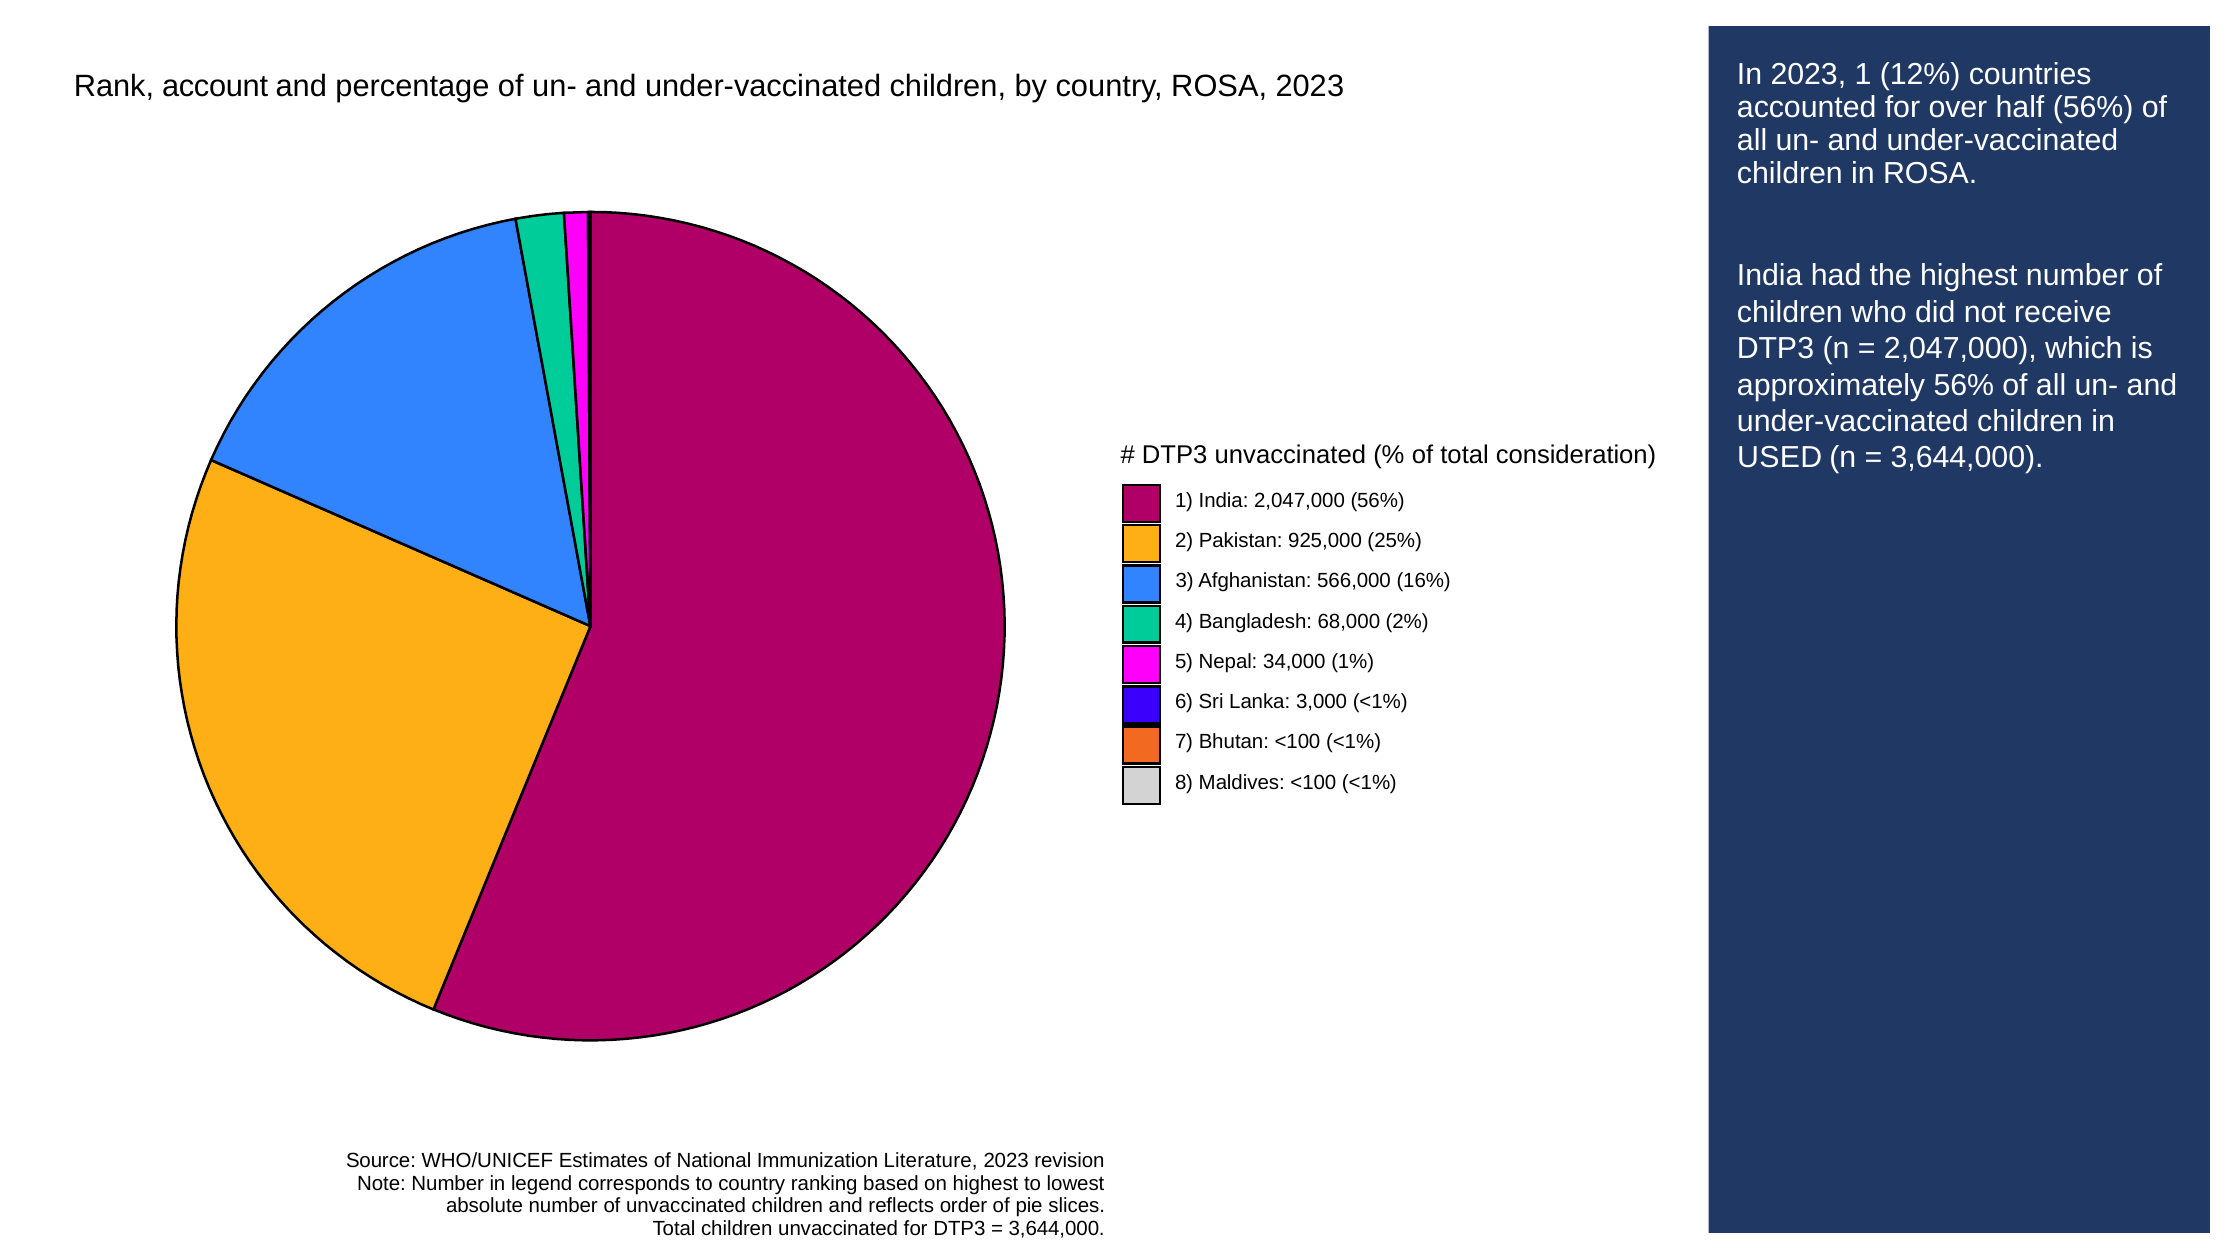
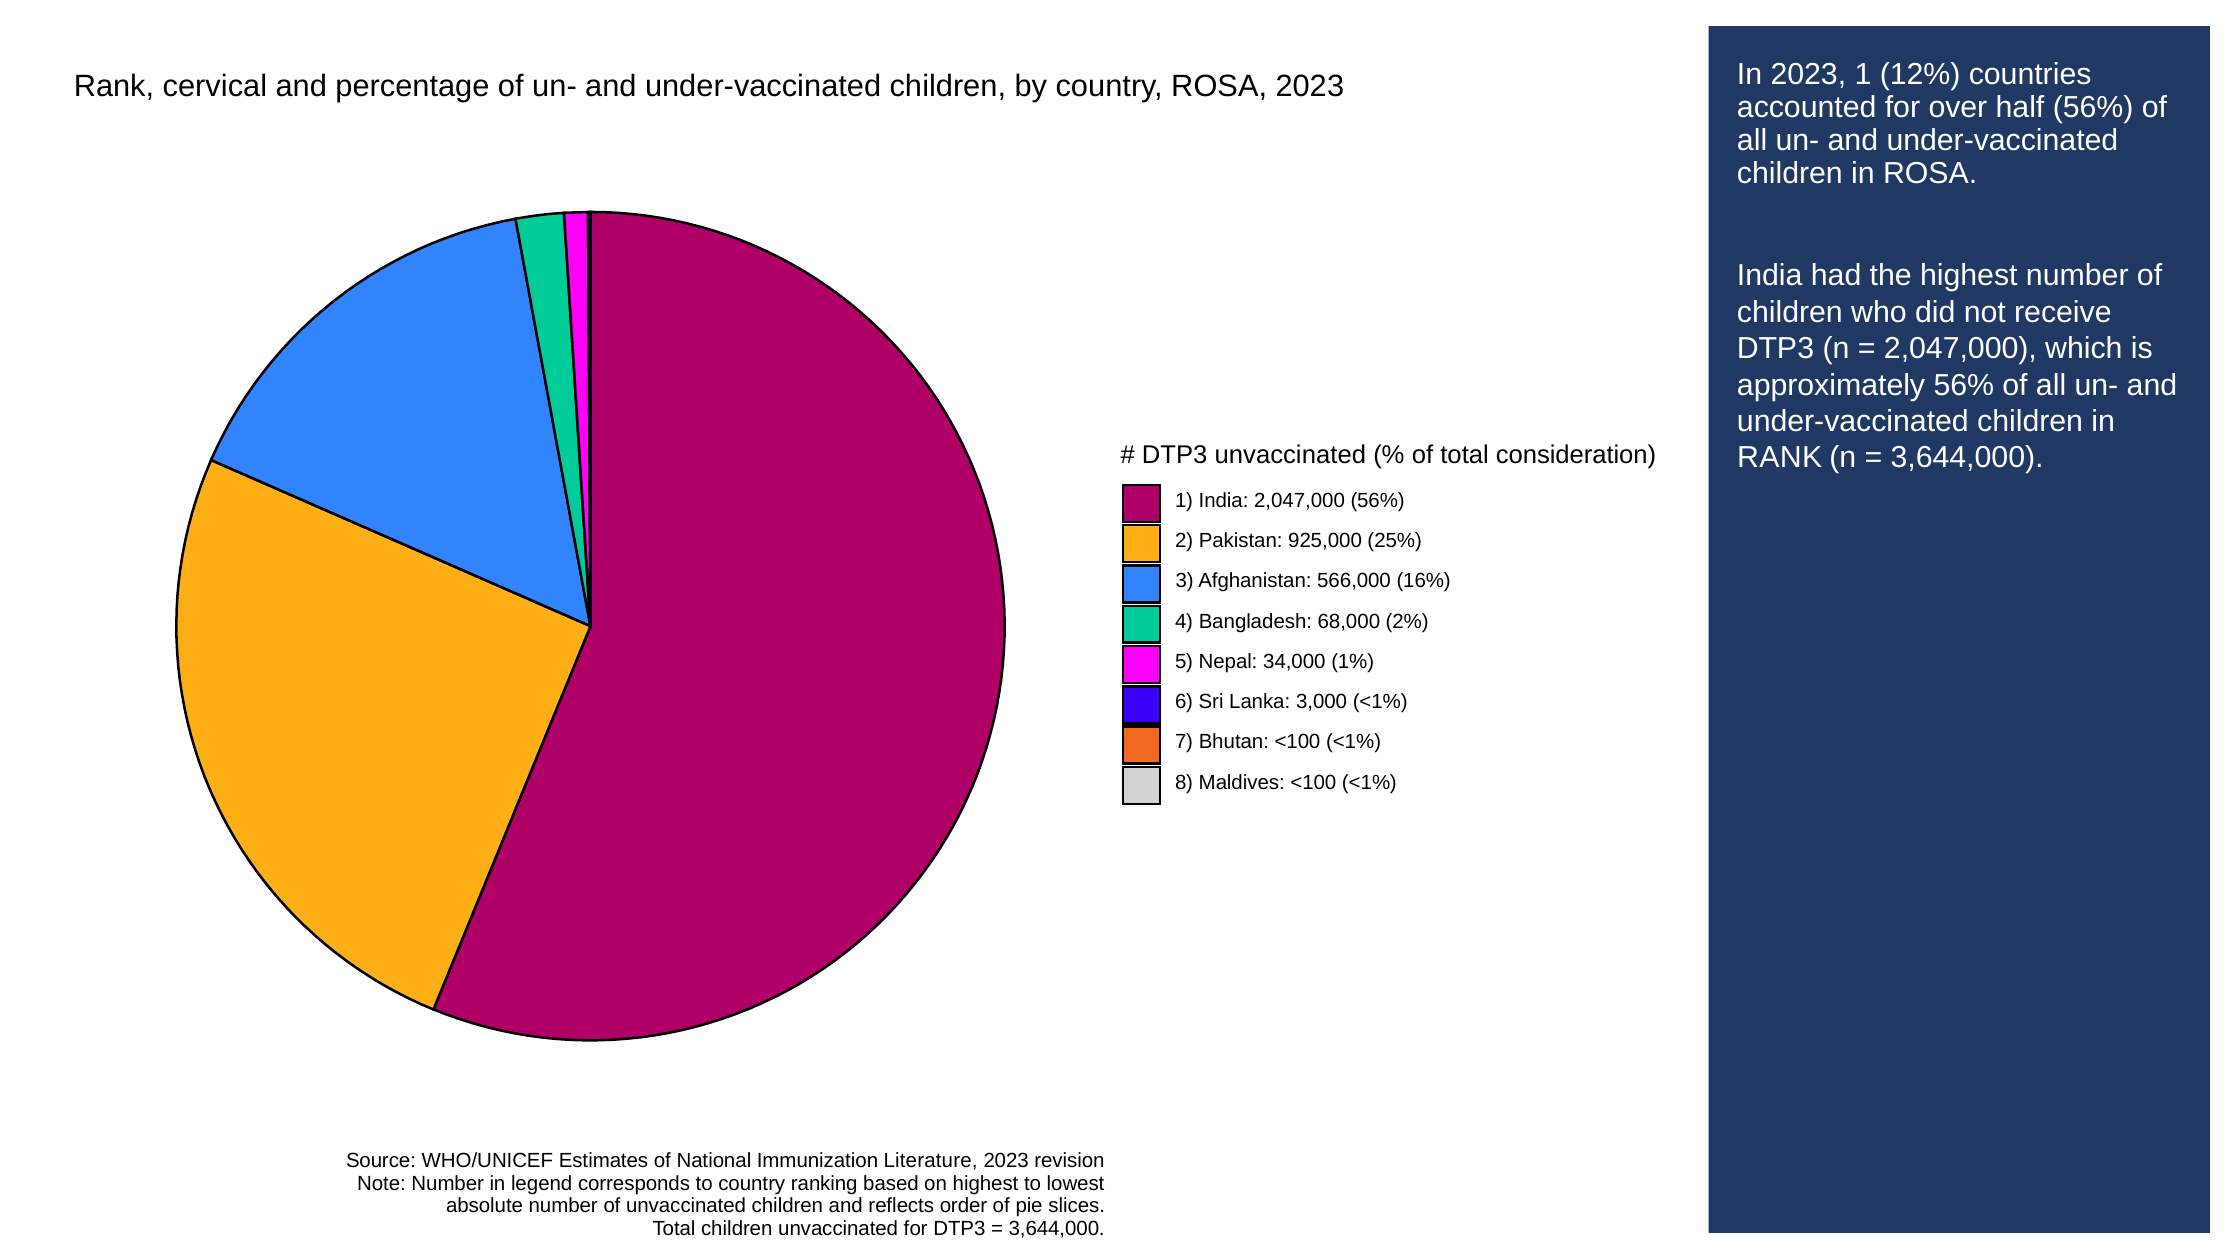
account: account -> cervical (215, 87)
USED: USED -> RANK (1780, 458)
